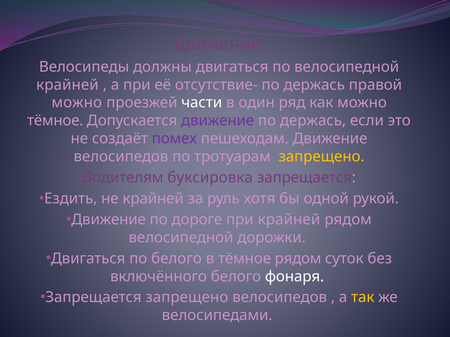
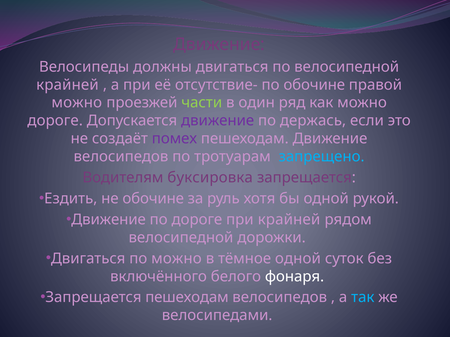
отсутствие- по держась: держась -> обочине (314, 85)
части colour: white -> light green (202, 103)
тёмное: тёмное -> дороге (55, 121)
запрещено colour: yellow -> light blue (322, 157)
не крайней: крайней -> обочине (153, 199)
по белого: белого -> можно (176, 259)
тёмное рядом: рядом -> одной (298, 259)
Запрещается запрещено: запрещено -> пешеходам (187, 298)
так colour: yellow -> light blue (363, 298)
